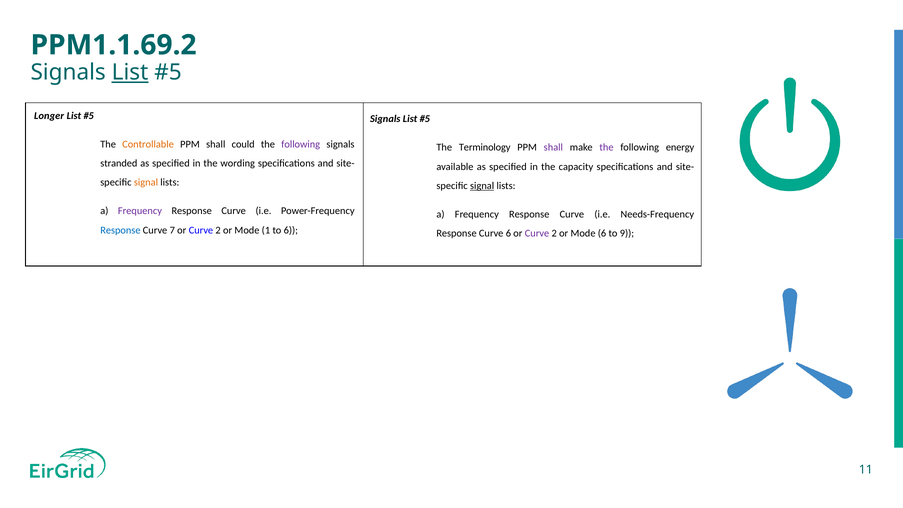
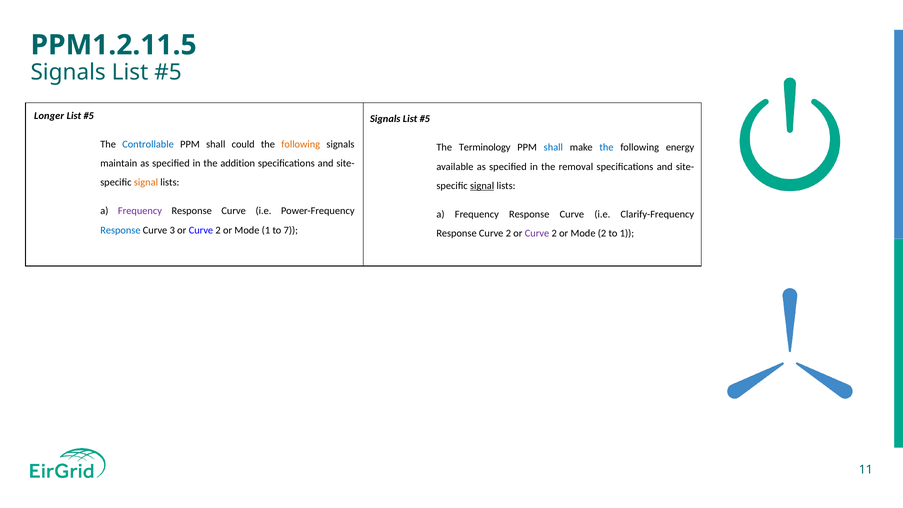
PPM1.1.69.2: PPM1.1.69.2 -> PPM1.2.11.5 (114, 45)
List underline: present -> none (130, 73)
Controllable colour: orange -> blue (148, 144)
following colour: purple -> orange (301, 144)
shall colour: purple -> blue (553, 148)
the colour: purple -> blue (606, 148)
stranded: stranded -> maintain (119, 163)
wording: wording -> addition (238, 163)
capacity: capacity -> removal (576, 167)
Needs-Frequency: Needs-Frequency -> Clarify-Frequency (657, 214)
7: 7 -> 3 (172, 230)
to 6: 6 -> 7 (291, 230)
Response Curve 6: 6 -> 2 (508, 234)
Mode 6: 6 -> 2 (602, 234)
to 9: 9 -> 1 (627, 234)
